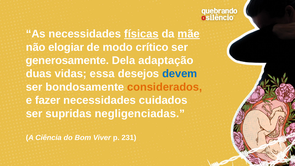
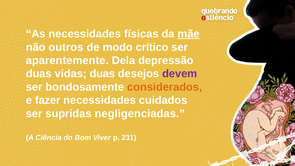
físicas underline: present -> none (141, 34)
elogiar: elogiar -> outros (66, 47)
generosamente: generosamente -> aparentemente (67, 60)
adaptação: adaptação -> depressão (166, 60)
vidas essa: essa -> duas (102, 74)
devem colour: blue -> purple (180, 74)
